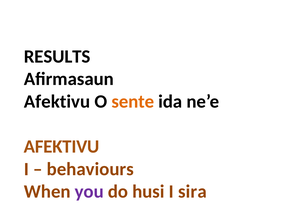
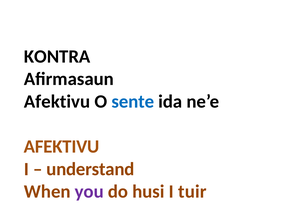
RESULTS: RESULTS -> KONTRA (57, 57)
sente colour: orange -> blue (133, 102)
behaviours: behaviours -> understand (90, 169)
sira: sira -> tuir (192, 192)
